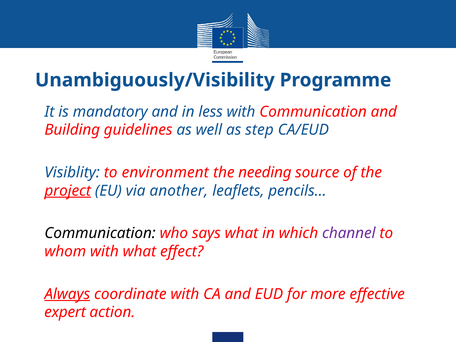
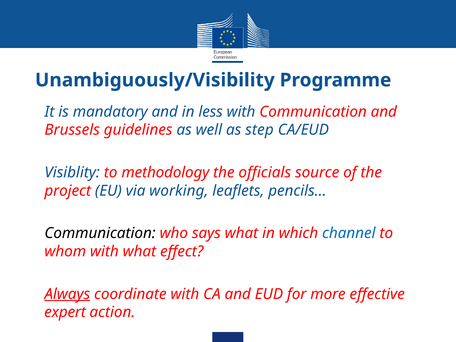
Building: Building -> Brussels (72, 130)
environment: environment -> methodology (165, 172)
needing: needing -> officials (265, 172)
project underline: present -> none (68, 191)
another: another -> working (179, 191)
channel colour: purple -> blue (349, 233)
